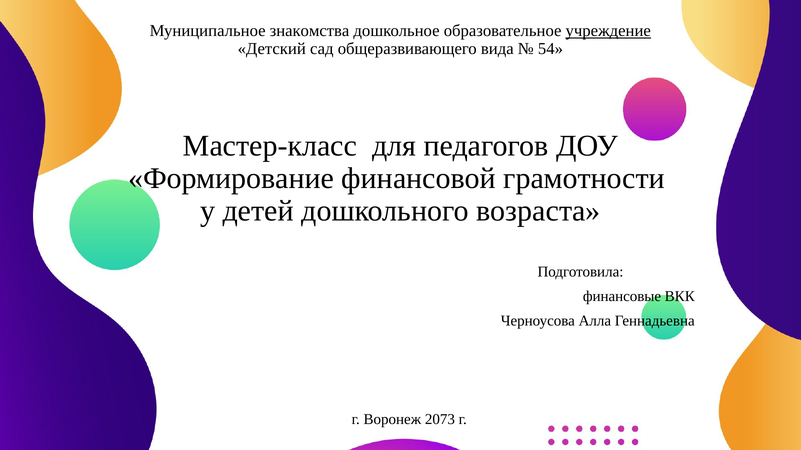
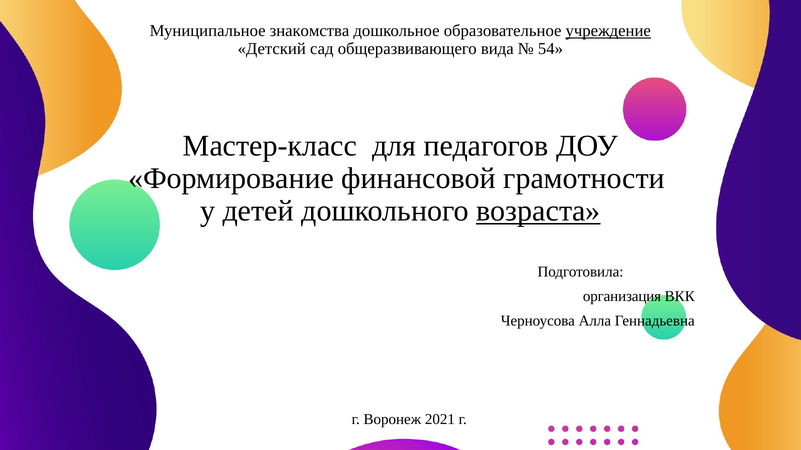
возраста underline: none -> present (538, 211)
финансовые: финансовые -> организация (622, 297)
2073: 2073 -> 2021 (440, 420)
